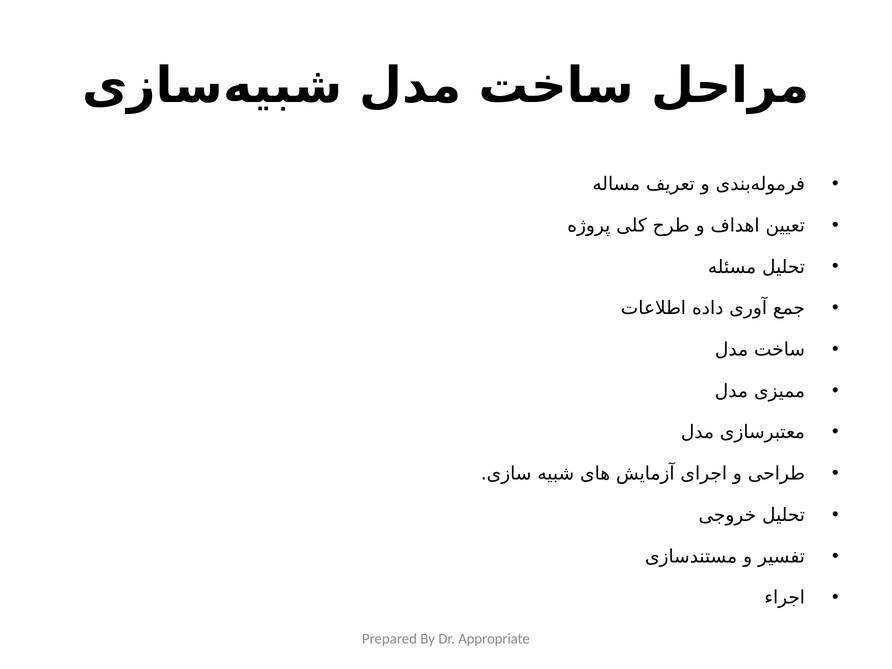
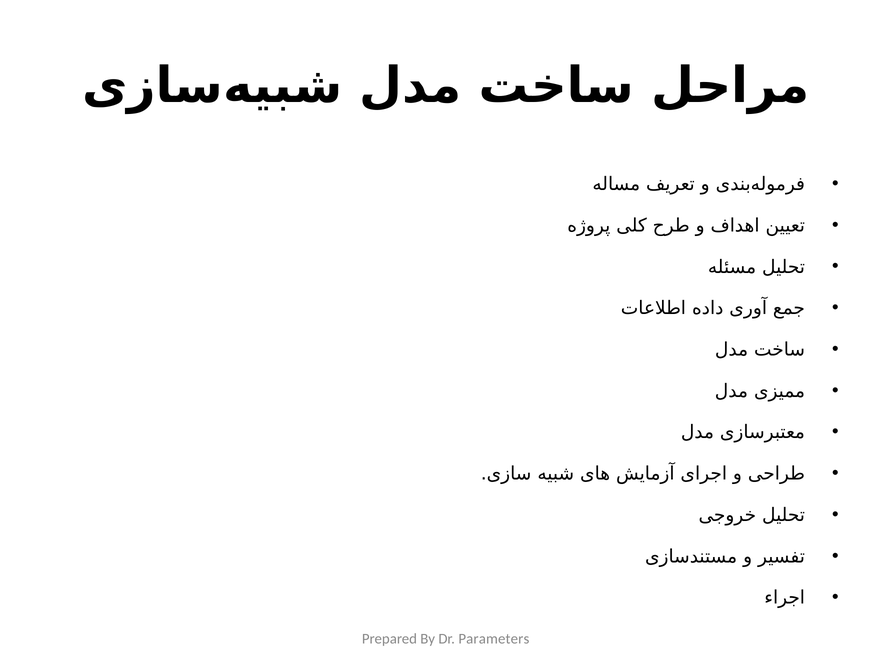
Appropriate: Appropriate -> Parameters (494, 639)
